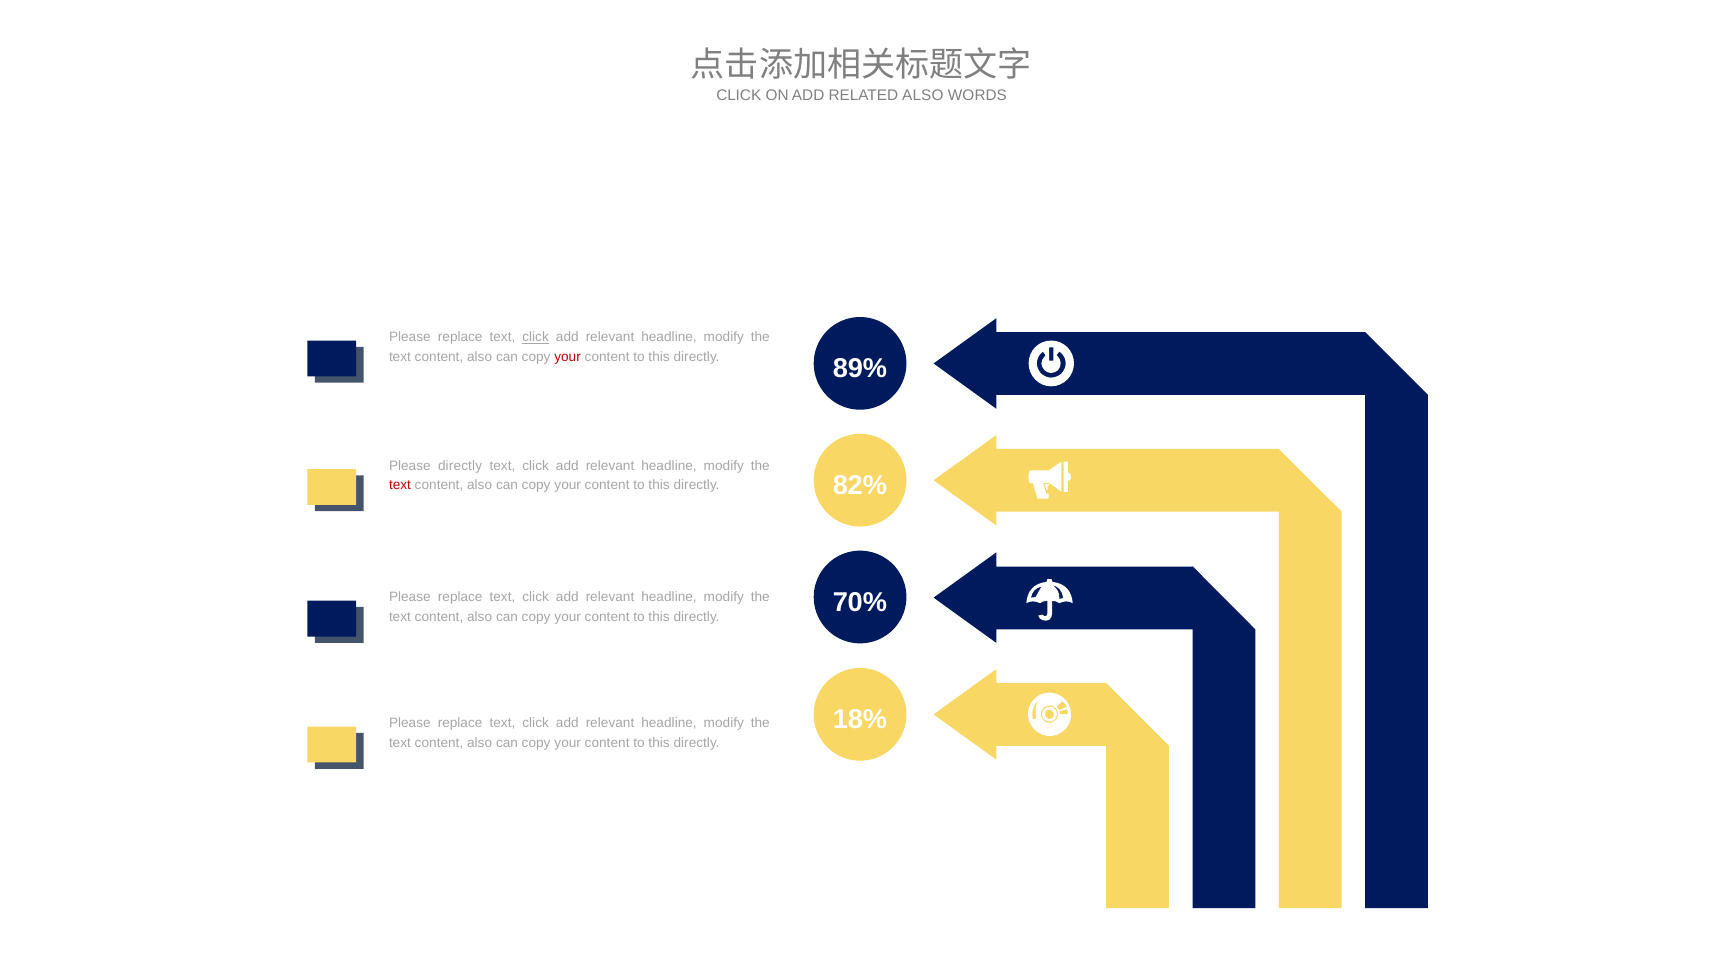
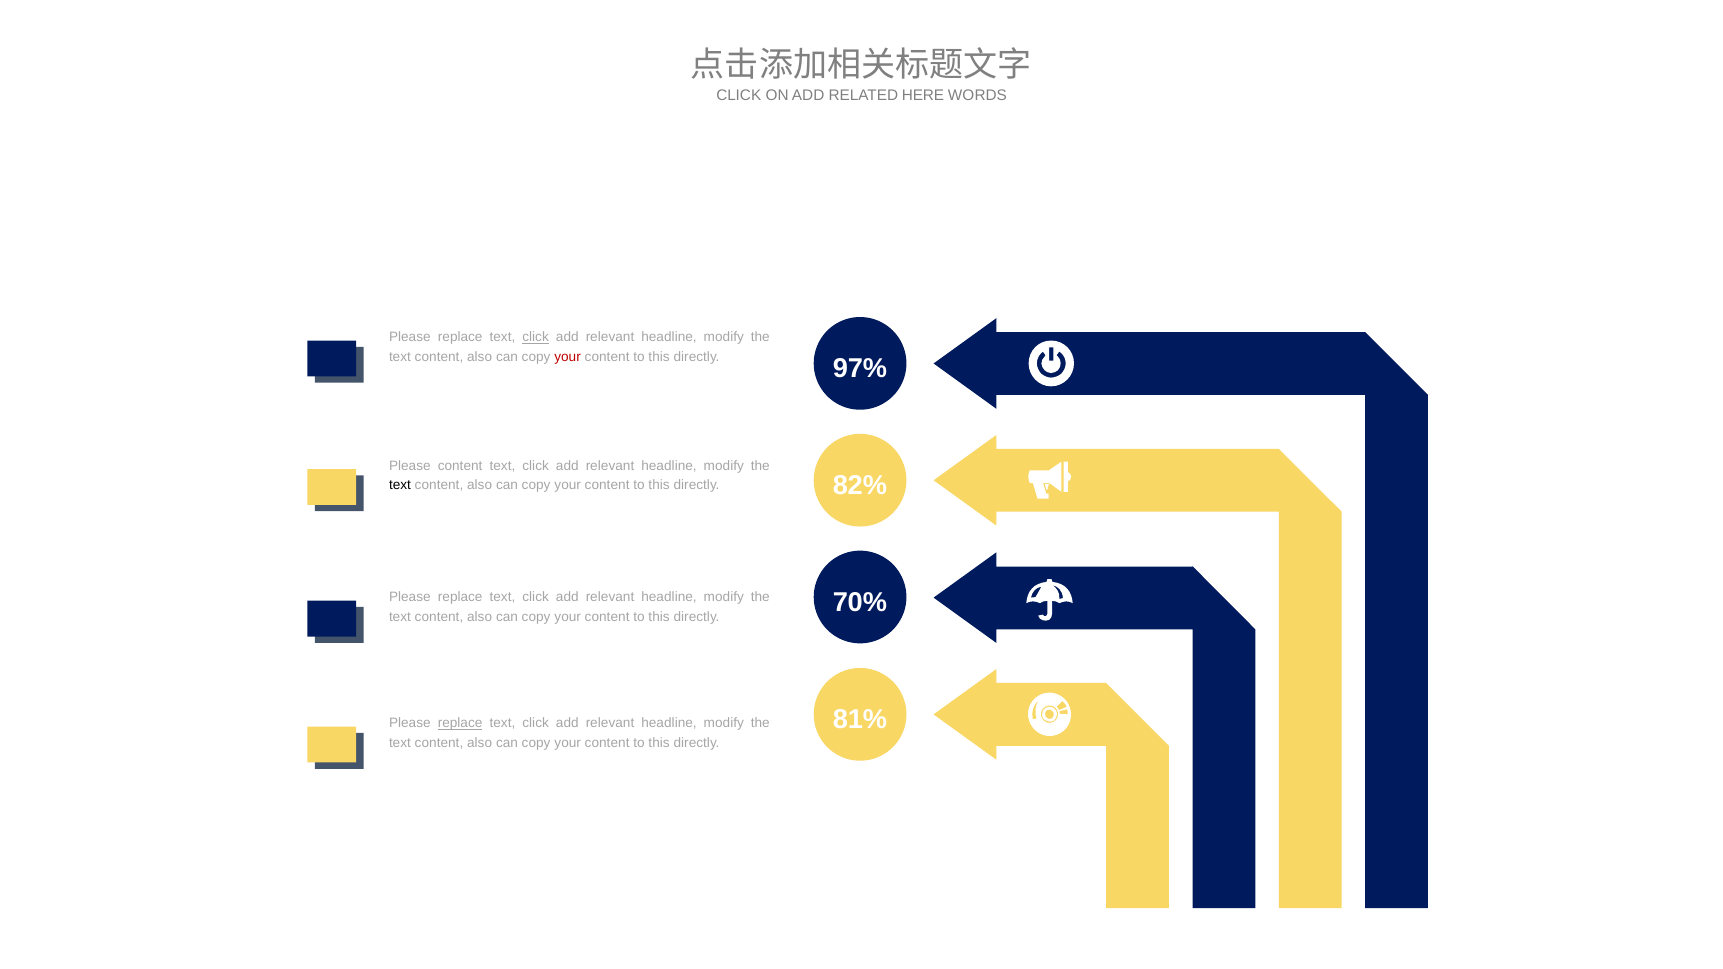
RELATED ALSO: ALSO -> HERE (923, 95)
89%: 89% -> 97% (860, 368)
Please directly: directly -> content (460, 466)
text colour: red -> black (400, 485)
18%: 18% -> 81% (860, 719)
replace underline: none -> present (460, 723)
